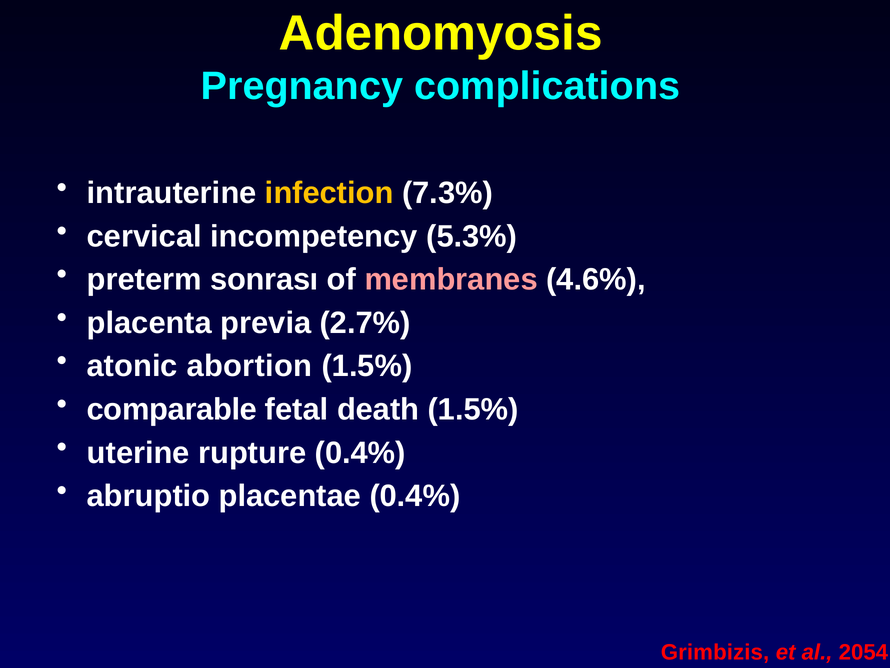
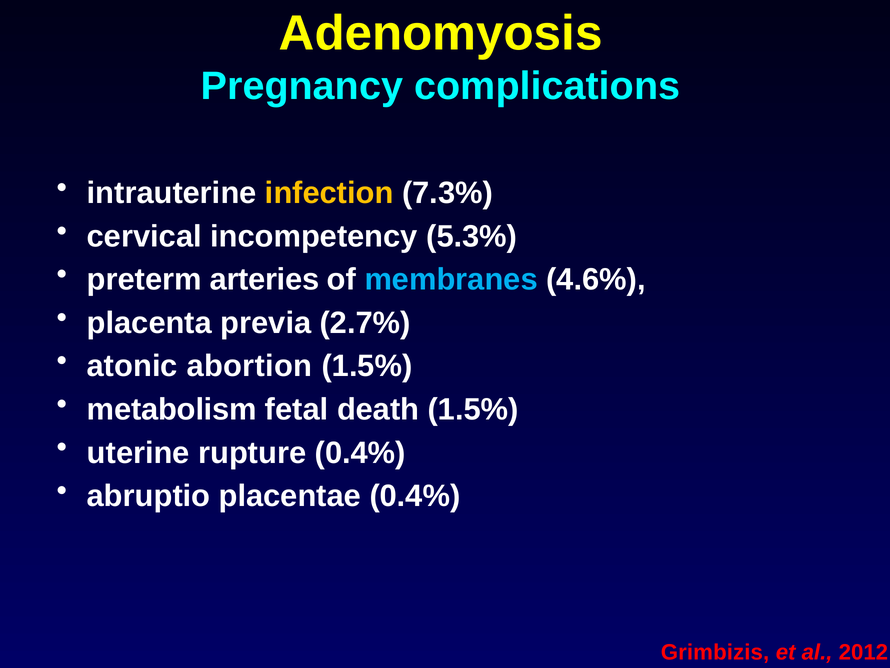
sonrası: sonrası -> arteries (264, 280)
membranes colour: pink -> light blue (451, 280)
comparable: comparable -> metabolism (172, 409)
2054: 2054 -> 2012 (863, 652)
